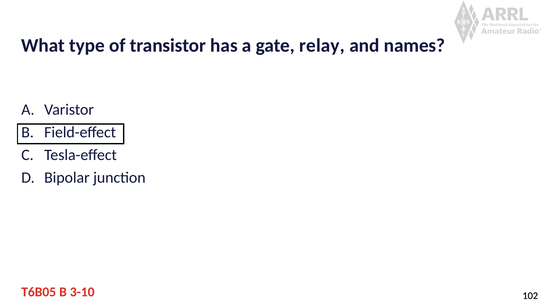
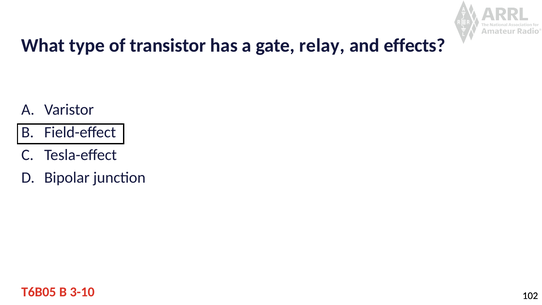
names: names -> effects (415, 46)
